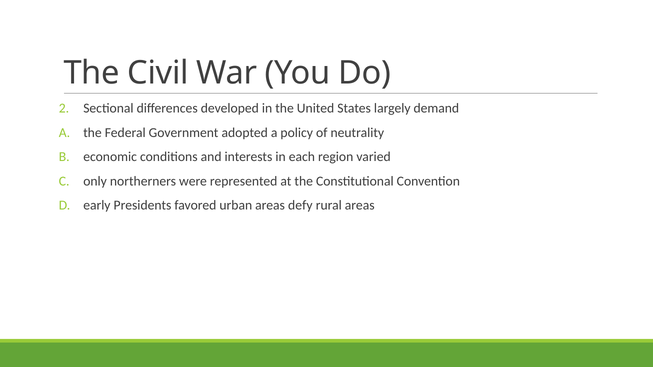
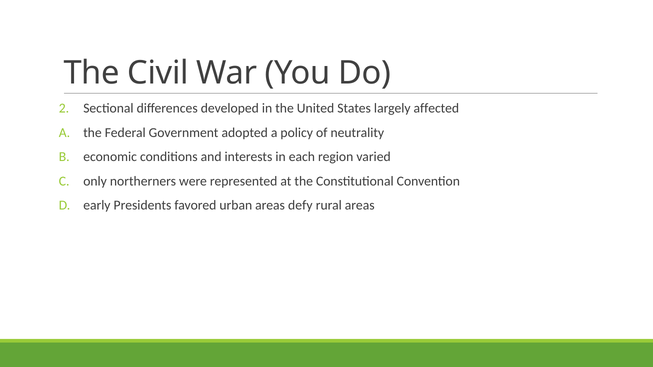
demand: demand -> affected (436, 109)
